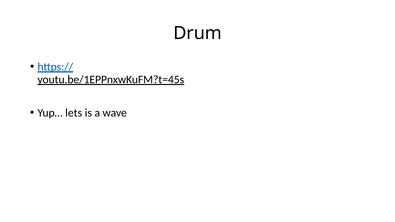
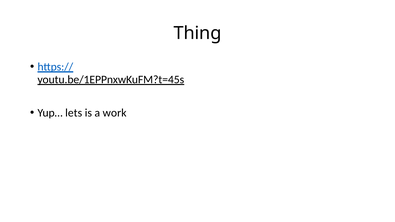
Drum: Drum -> Thing (198, 33)
wave: wave -> work (115, 113)
